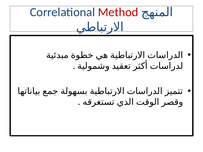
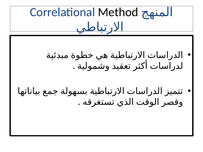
Method colour: red -> black (118, 12)
